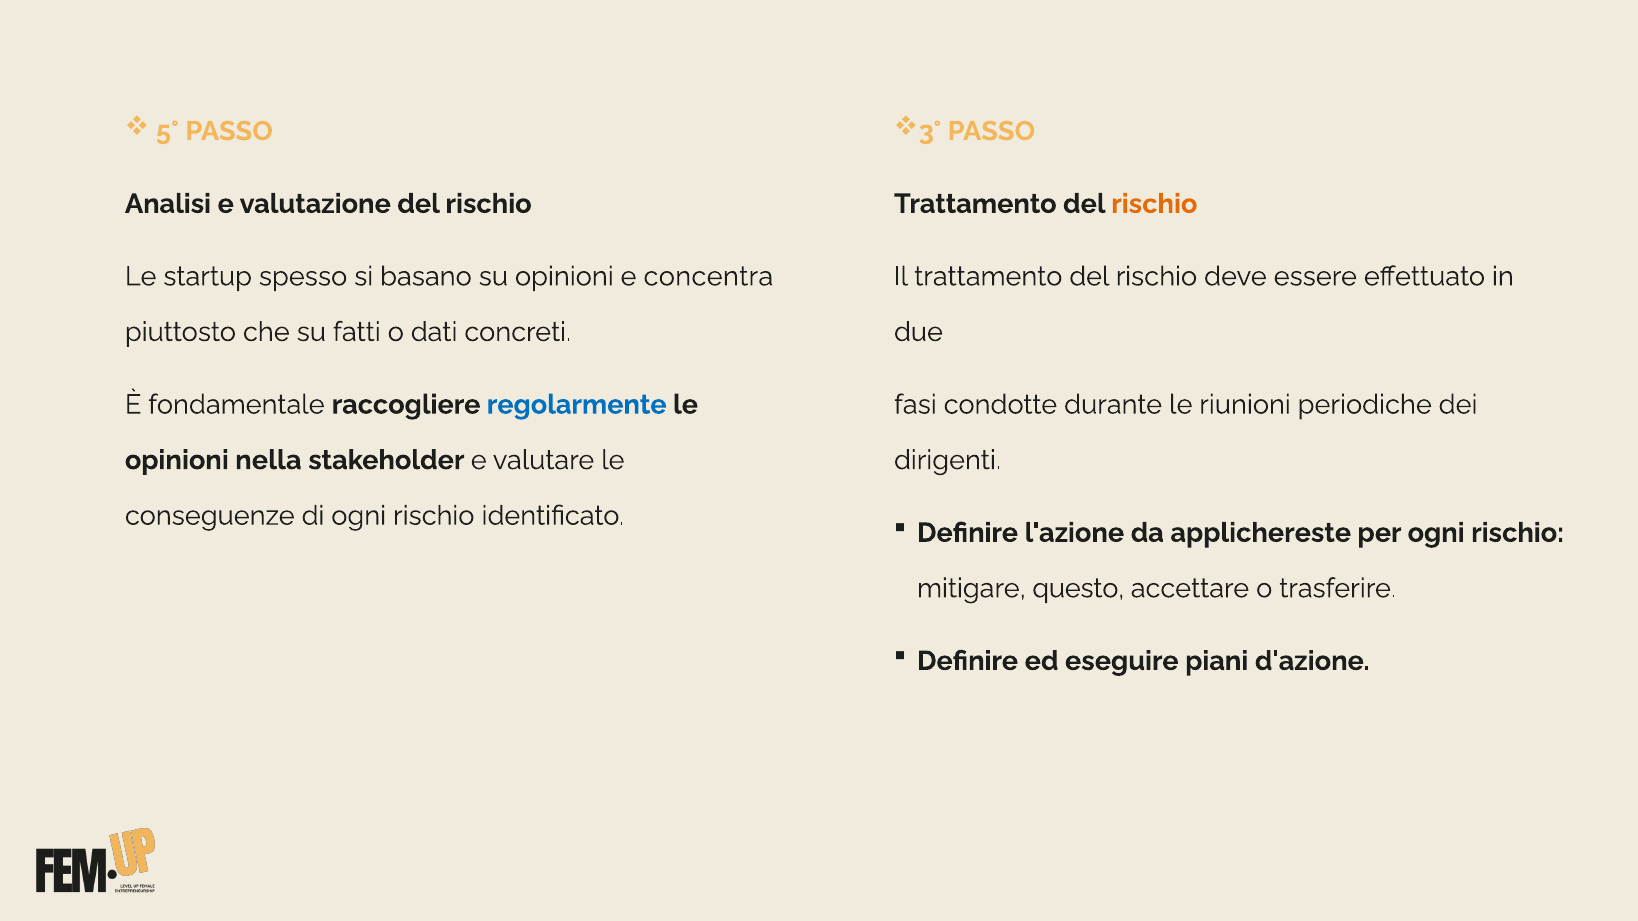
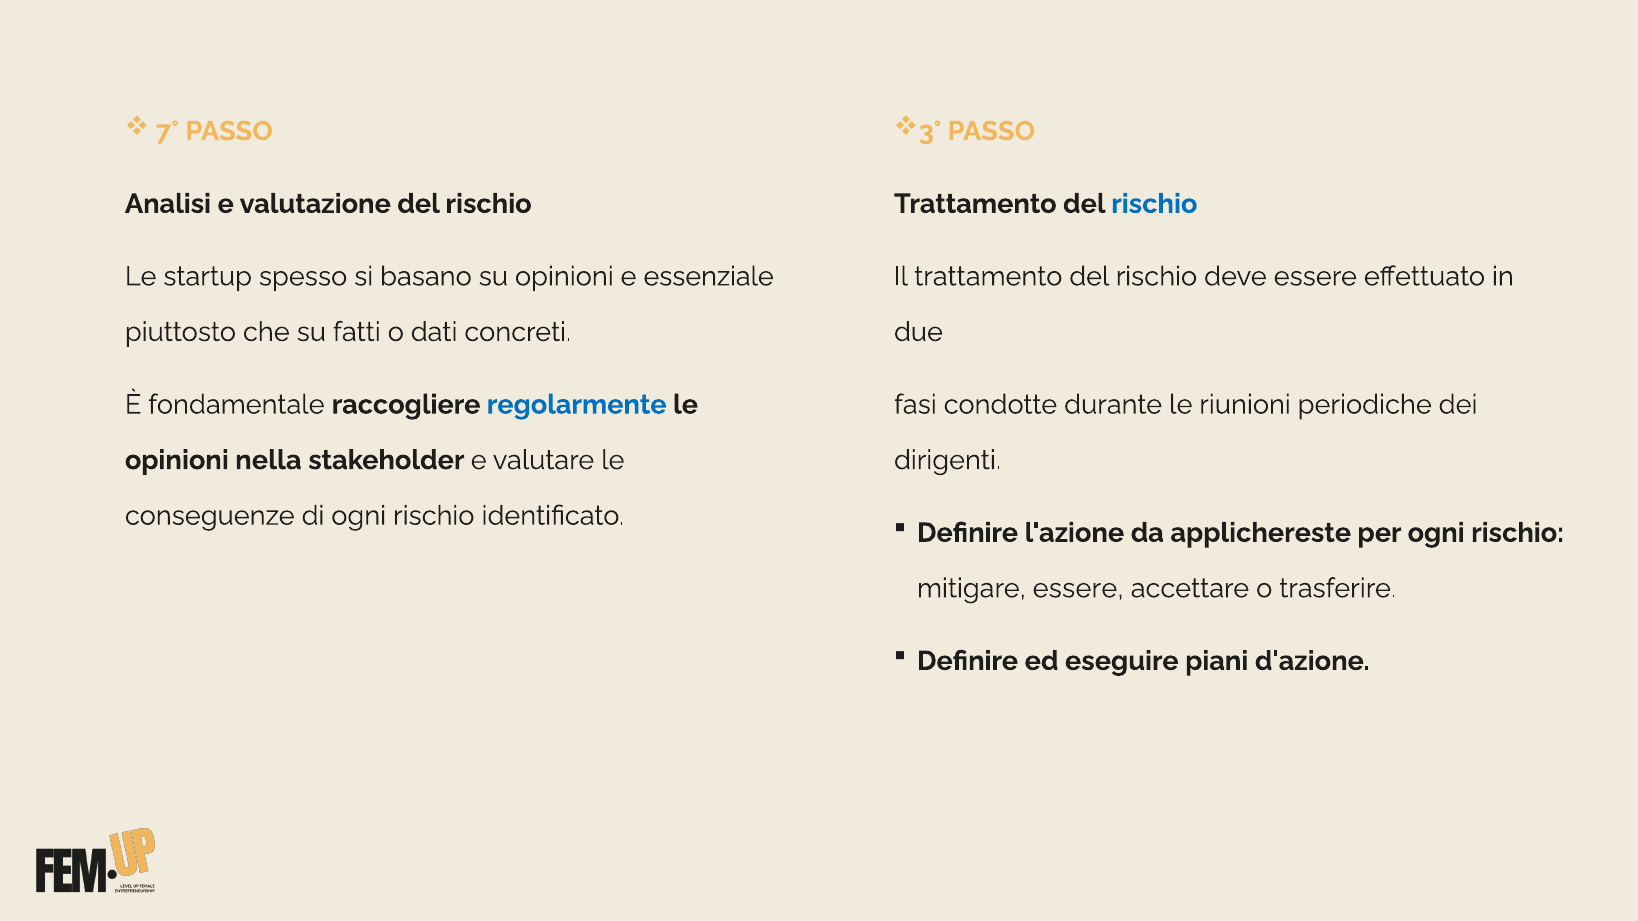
5°: 5° -> 7° (167, 131)
rischio colour: orange -> blue (1154, 204)
concentra: concentra -> essenziale (709, 277)
mitigare questo: questo -> essere (1078, 589)
